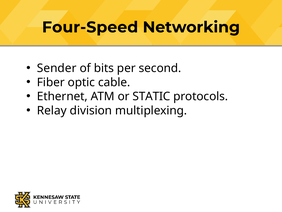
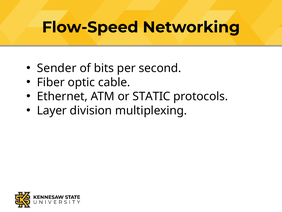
Four-Speed: Four-Speed -> Flow-Speed (90, 27)
Relay: Relay -> Layer (52, 110)
